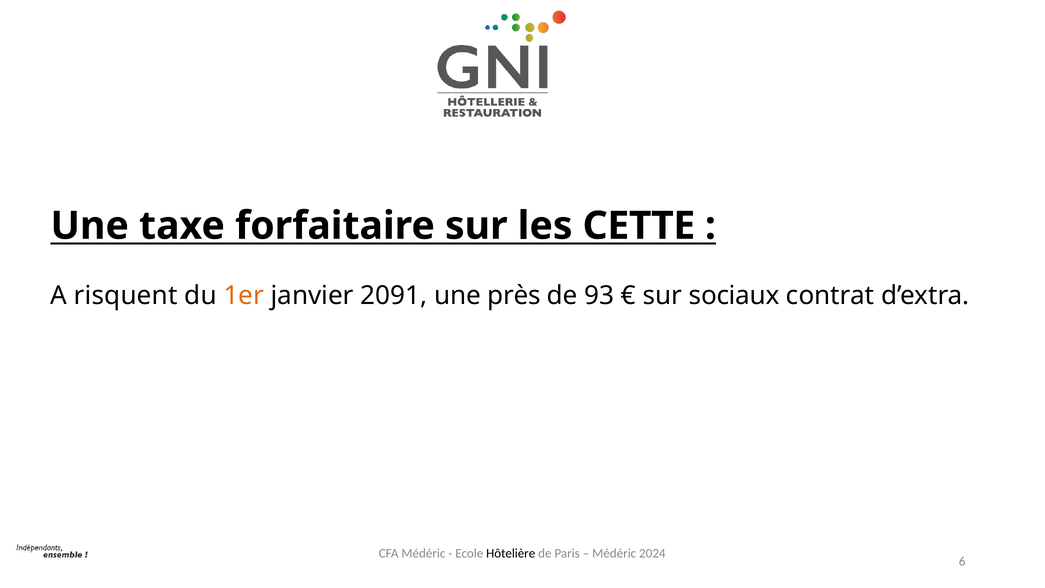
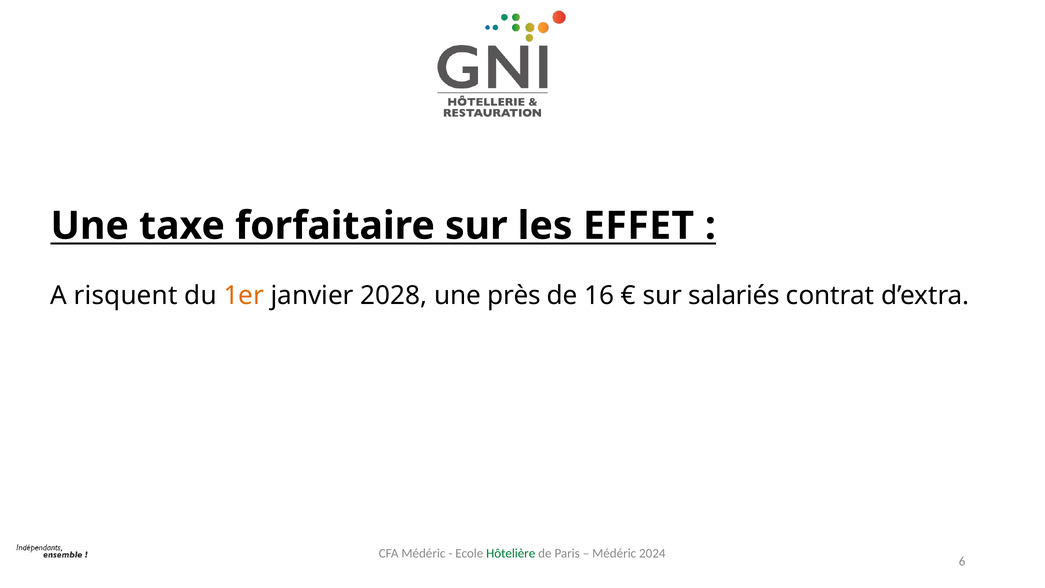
CETTE: CETTE -> EFFET (639, 226)
2091: 2091 -> 2028 (394, 295)
93: 93 -> 16 (599, 295)
sociaux: sociaux -> salariés (734, 295)
Hôtelière colour: black -> green (511, 554)
